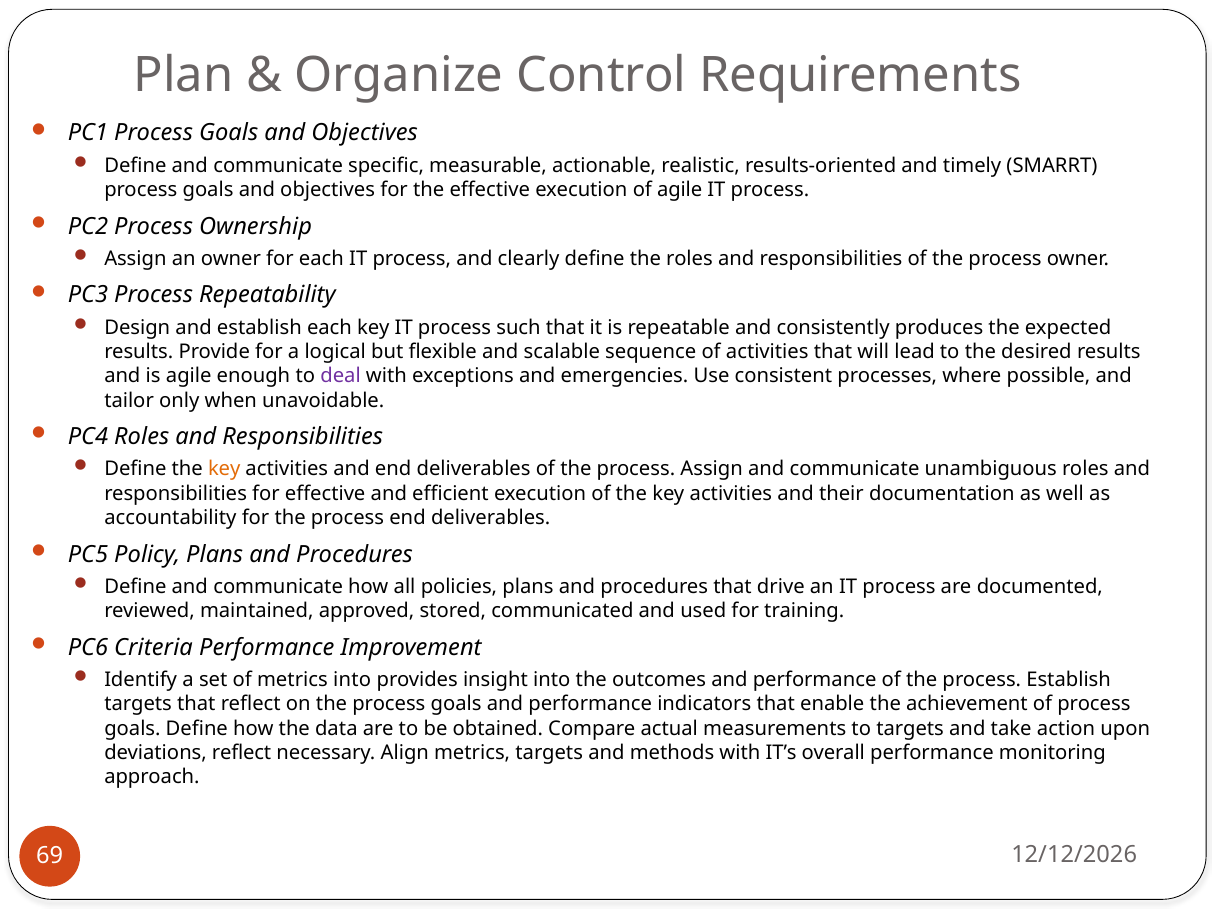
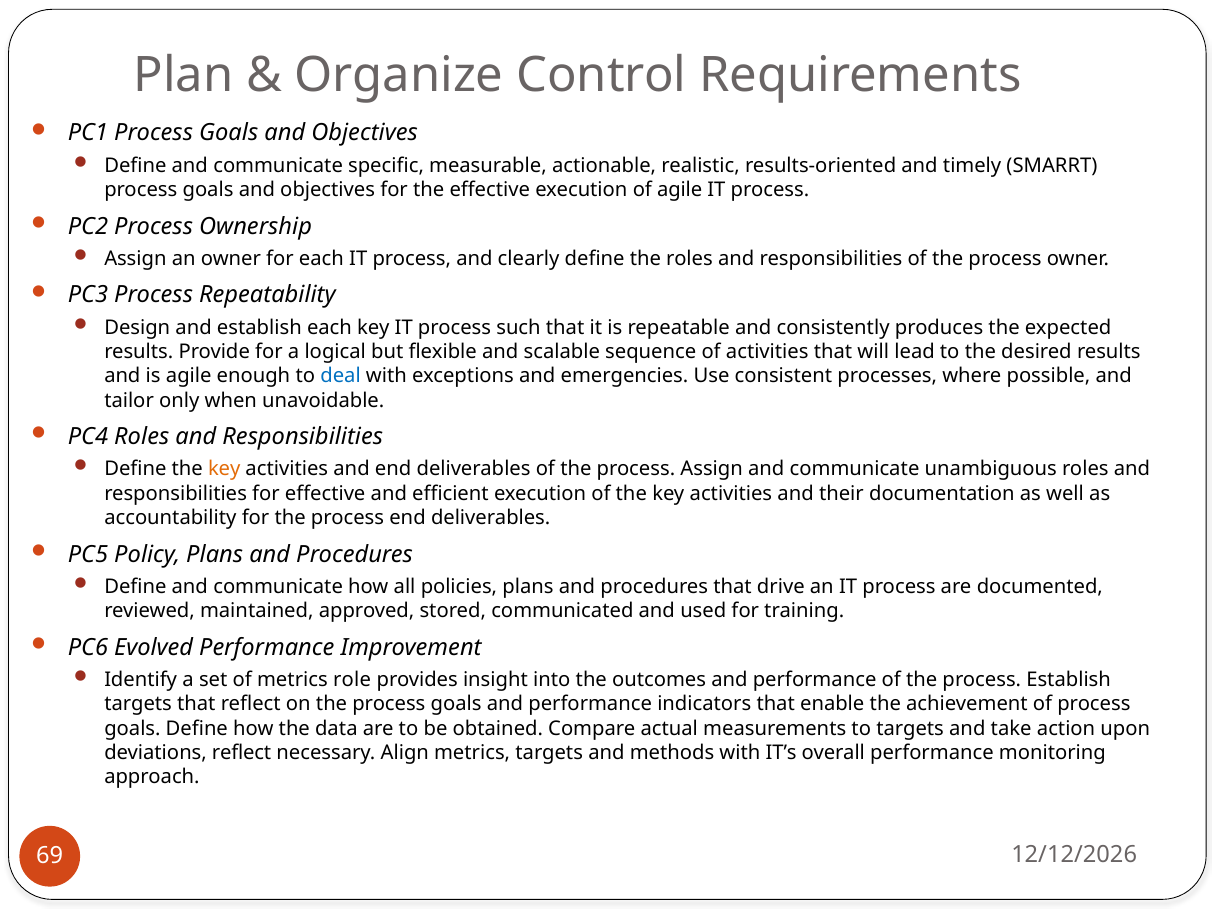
deal colour: purple -> blue (341, 376)
Criteria: Criteria -> Evolved (154, 647)
metrics into: into -> role (352, 679)
